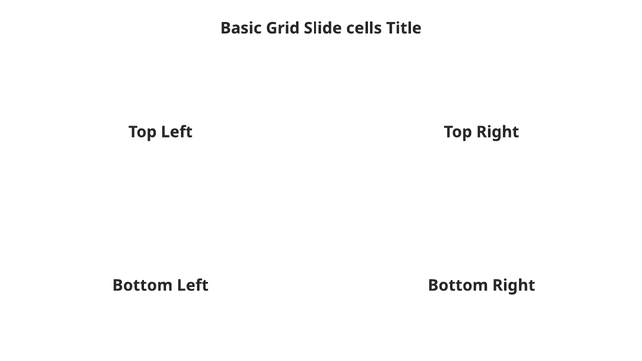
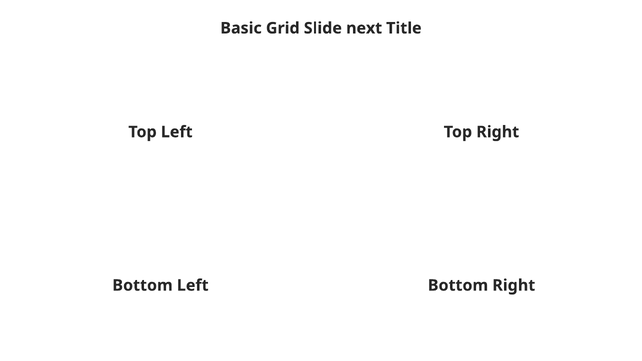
cells: cells -> next (364, 28)
